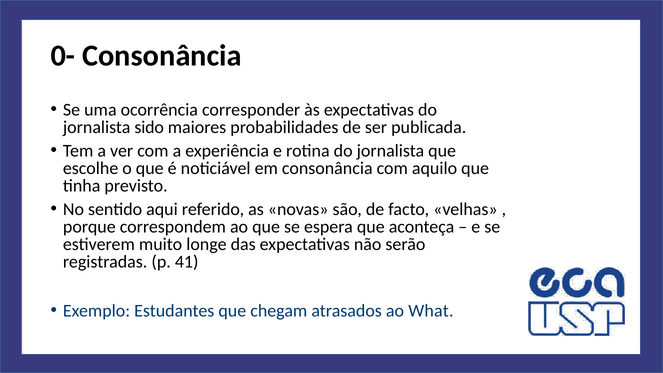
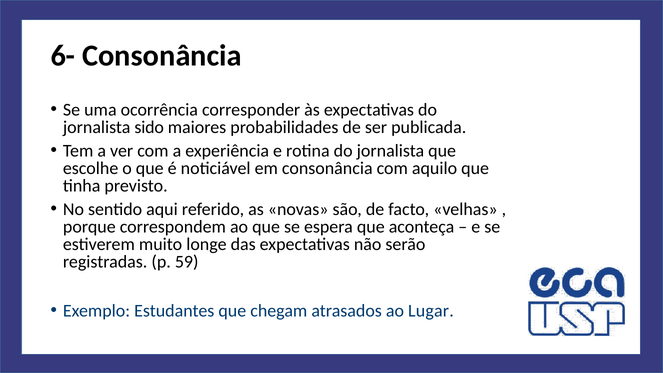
0-: 0- -> 6- (63, 56)
41: 41 -> 59 (187, 262)
What: What -> Lugar (431, 311)
